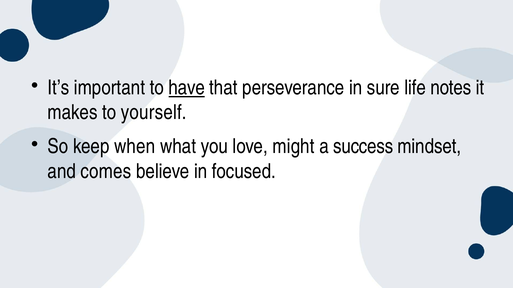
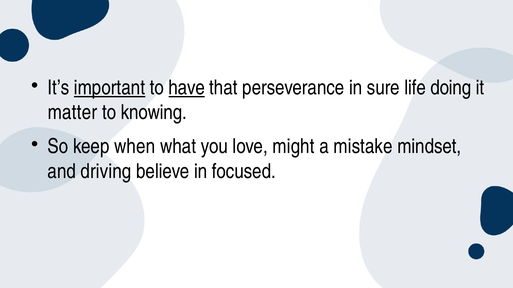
important underline: none -> present (109, 88)
notes: notes -> doing (451, 88)
makes: makes -> matter (72, 113)
yourself: yourself -> knowing (154, 113)
success: success -> mistake (363, 147)
comes: comes -> driving (106, 172)
